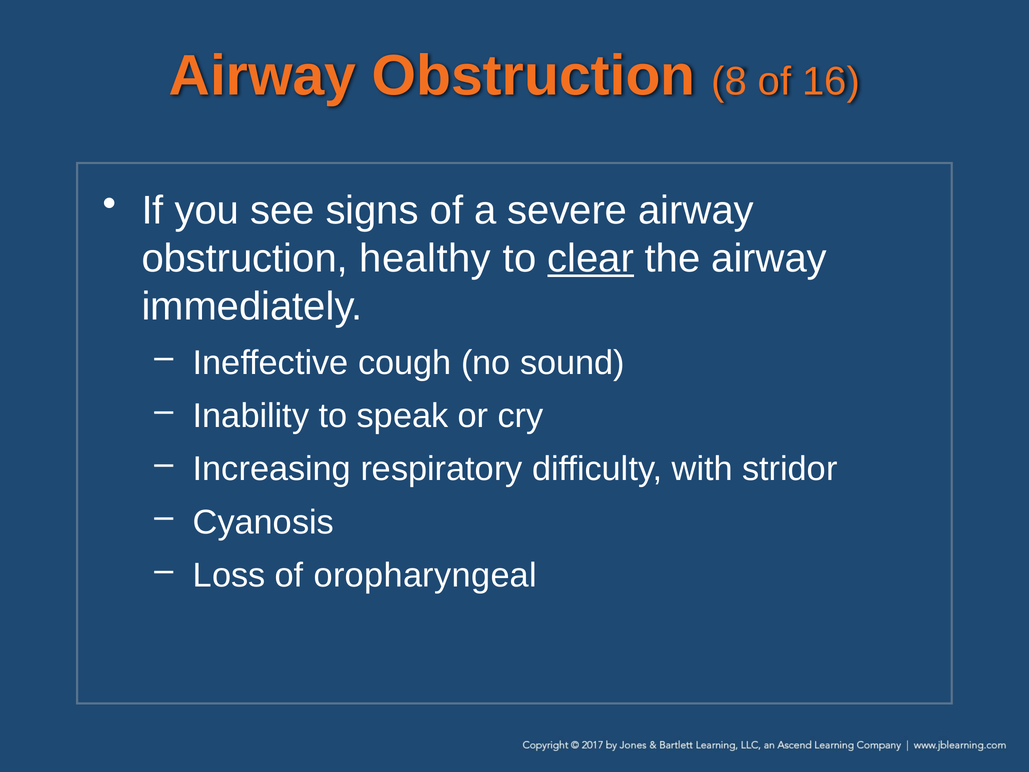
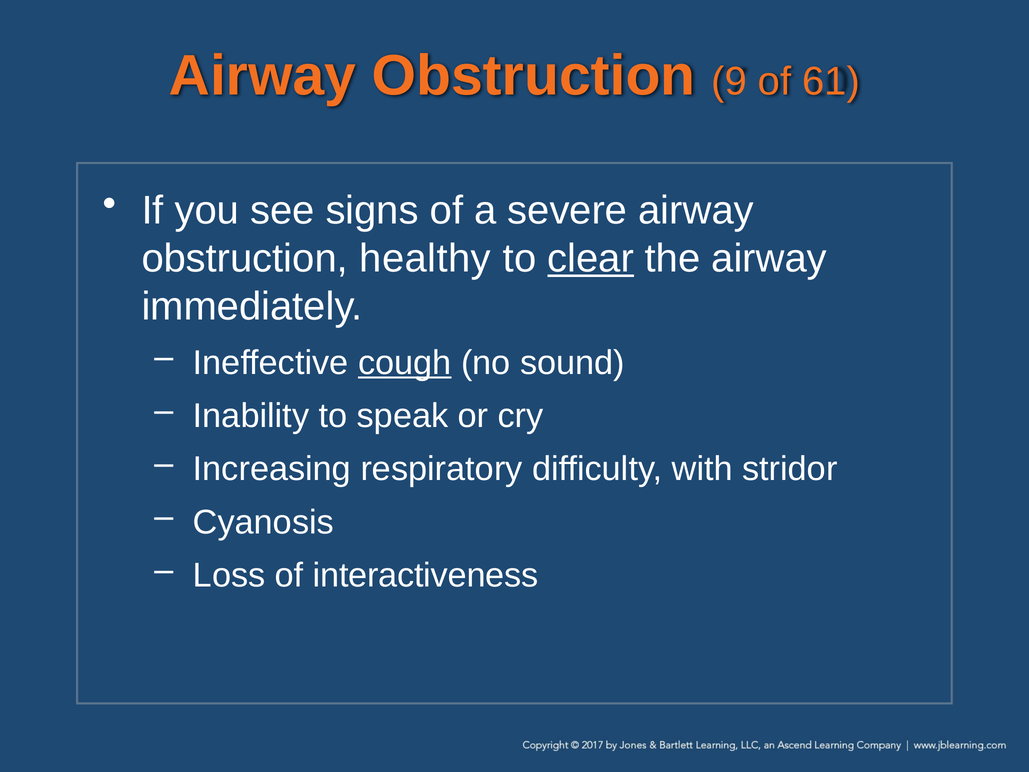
8: 8 -> 9 (729, 81)
16: 16 -> 61 (831, 81)
cough underline: none -> present (405, 363)
oropharyngeal: oropharyngeal -> interactiveness (426, 575)
